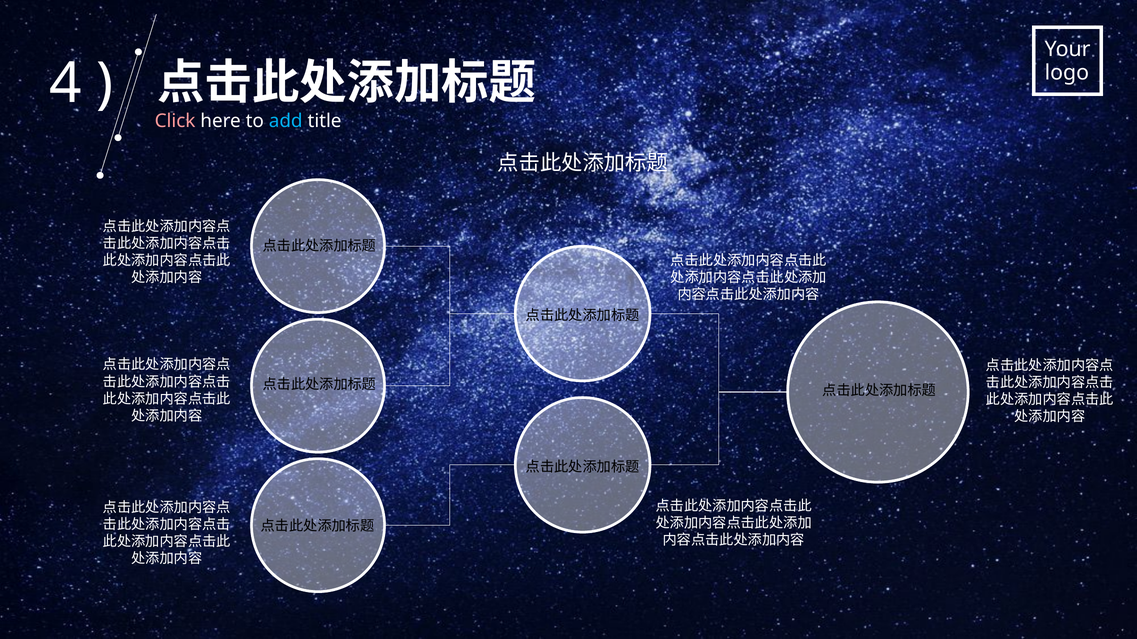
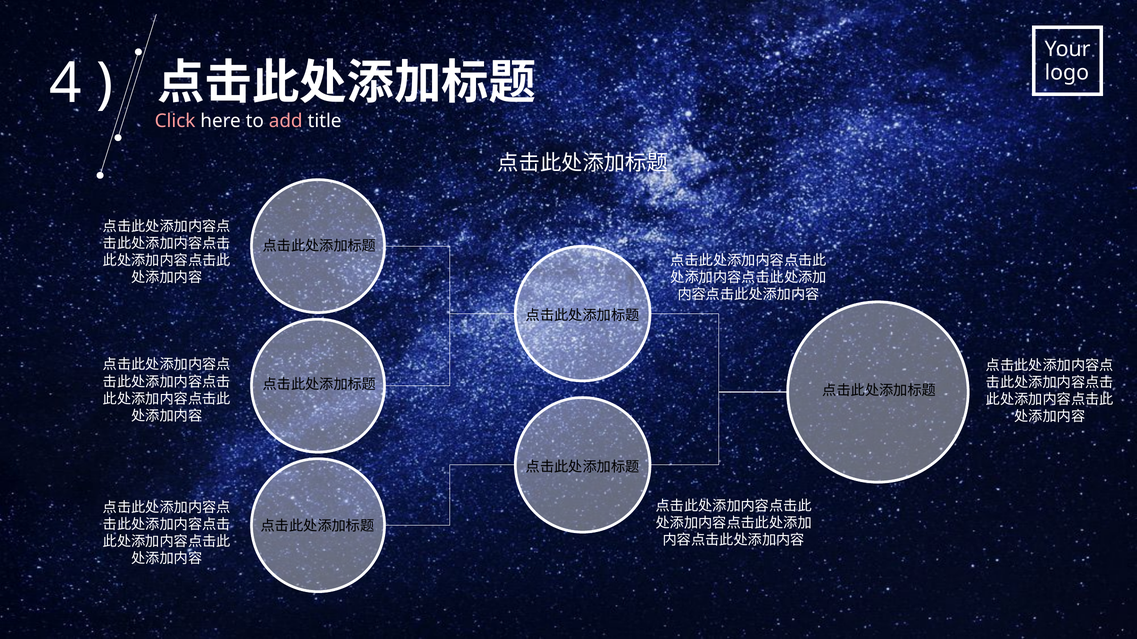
add colour: light blue -> pink (286, 121)
